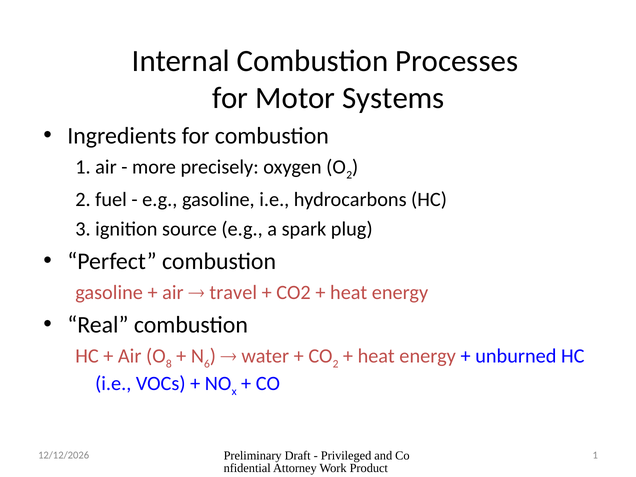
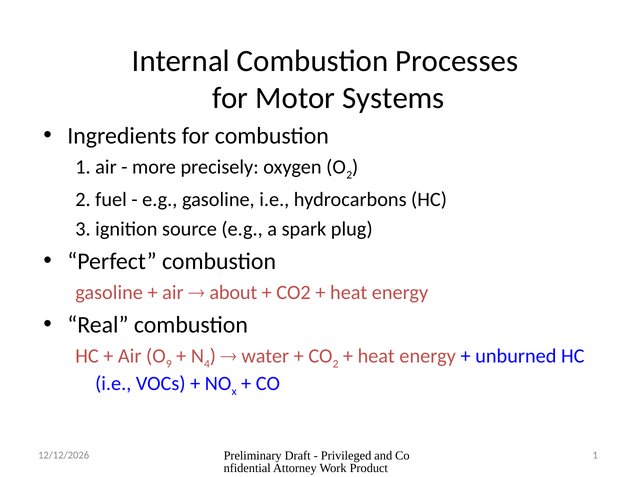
travel: travel -> about (233, 292)
8: 8 -> 9 (169, 364)
6: 6 -> 4 (207, 364)
